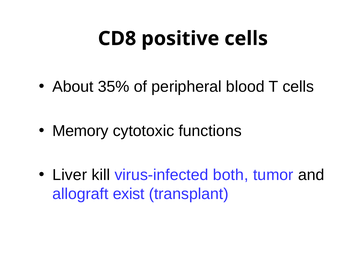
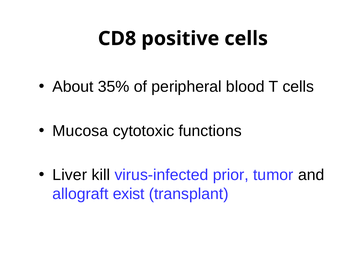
Memory: Memory -> Mucosa (80, 131)
both: both -> prior (231, 175)
